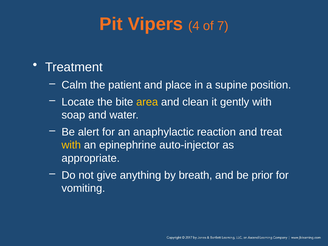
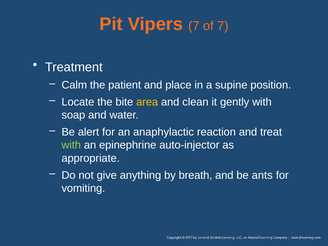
Vipers 4: 4 -> 7 (194, 26)
with colour: yellow -> light green (71, 145)
prior: prior -> ants (262, 175)
